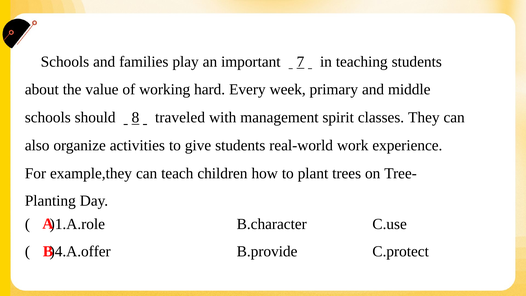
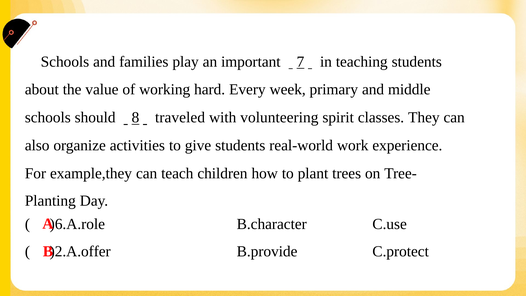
management: management -> volunteering (279, 117)
)1.A.role: )1.A.role -> )6.A.role (77, 224)
)4.A.offer: )4.A.offer -> )2.A.offer (80, 251)
